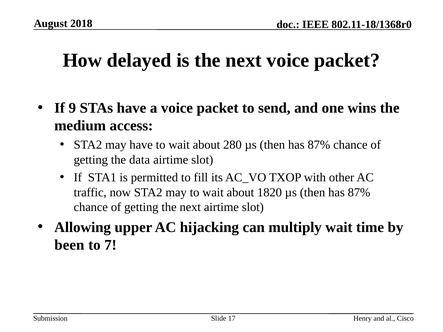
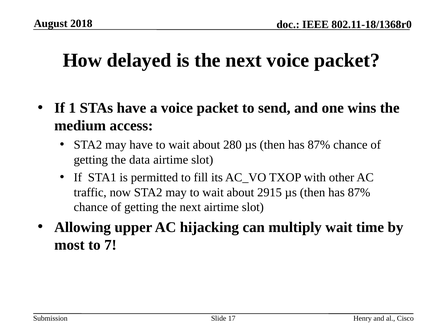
9: 9 -> 1 (72, 108)
1820: 1820 -> 2915 (270, 192)
been: been -> most (69, 245)
